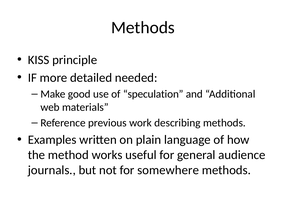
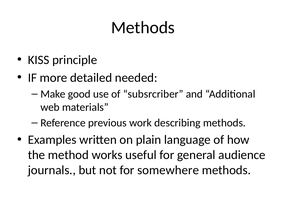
speculation: speculation -> subsrcriber (153, 94)
